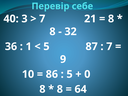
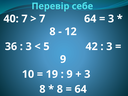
40 3: 3 -> 7 (24, 19)
7 21: 21 -> 64 (90, 19)
8: 8 -> 3 (111, 19)
32: 32 -> 12 (71, 32)
1: 1 -> 3 (29, 47)
87: 87 -> 42 (92, 47)
7: 7 -> 3 (109, 47)
86: 86 -> 19 (52, 74)
5: 5 -> 9 (70, 74)
0: 0 -> 3 (87, 74)
